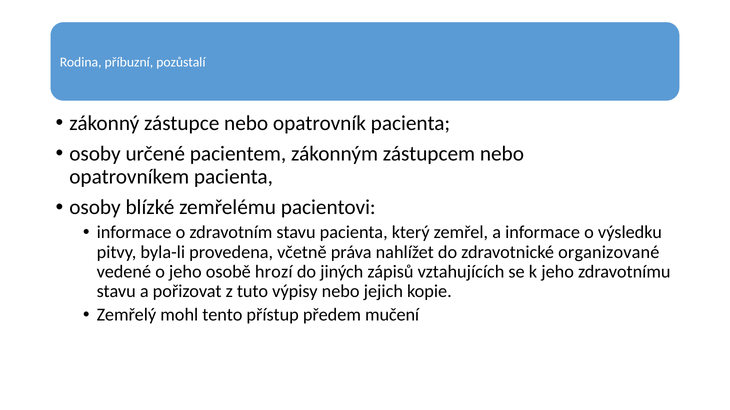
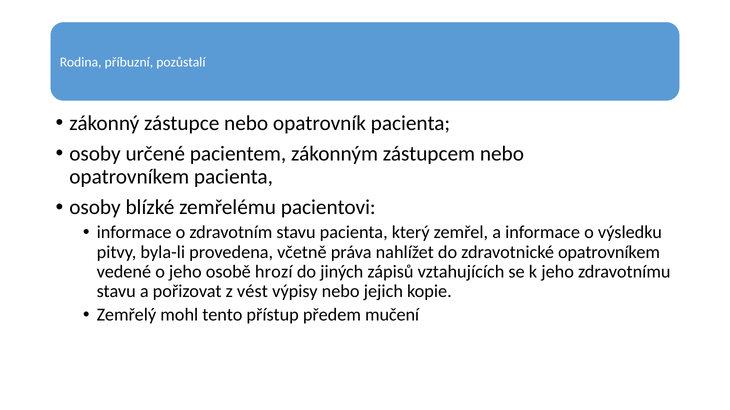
zdravotnické organizované: organizované -> opatrovníkem (609, 253)
tuto: tuto -> vést (252, 292)
